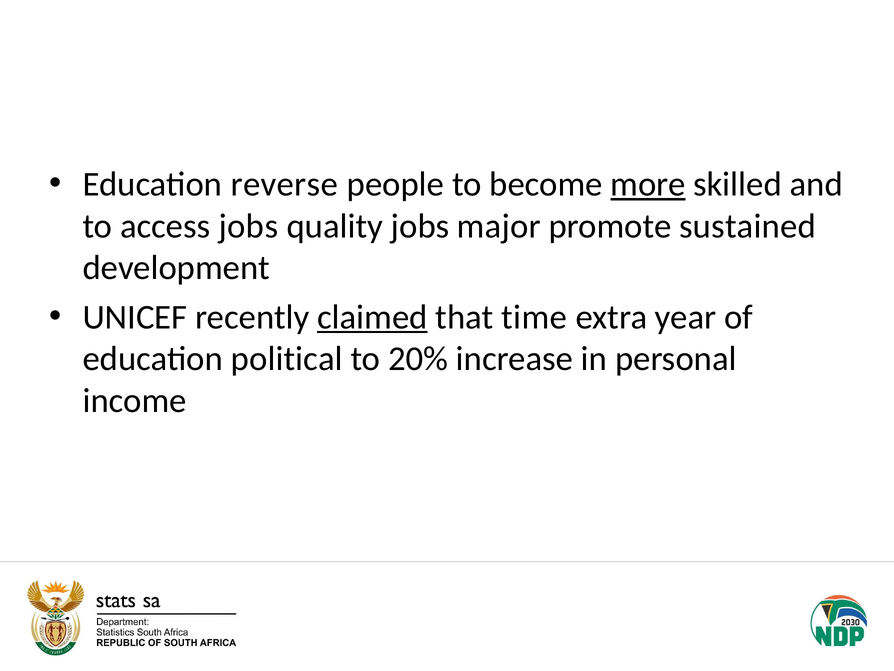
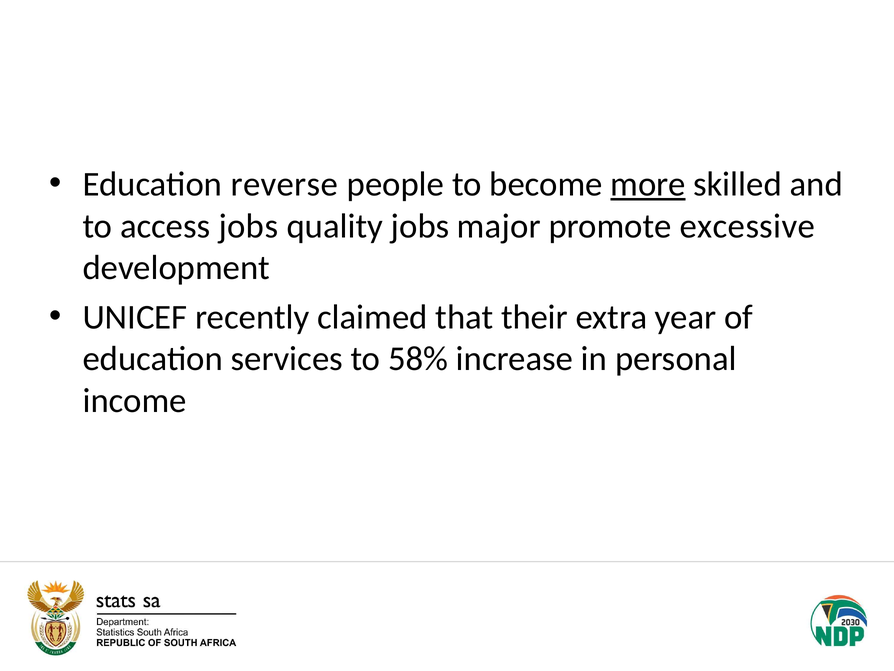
sustained: sustained -> excessive (747, 226)
claimed underline: present -> none (372, 317)
time: time -> their (534, 317)
political: political -> services (287, 359)
20%: 20% -> 58% (418, 359)
